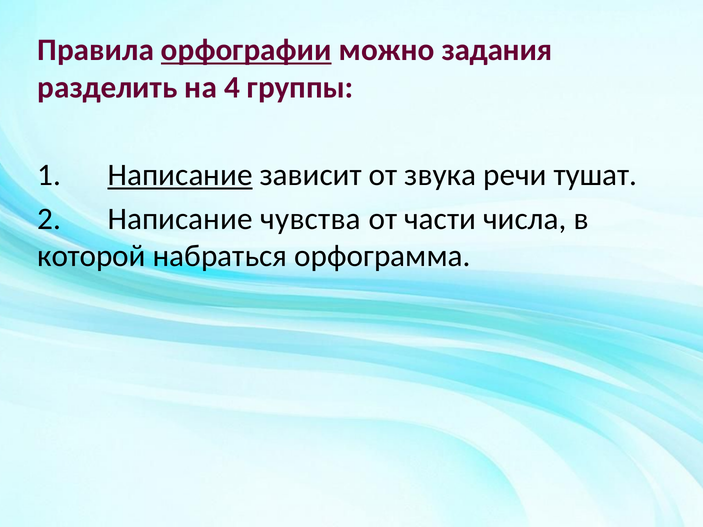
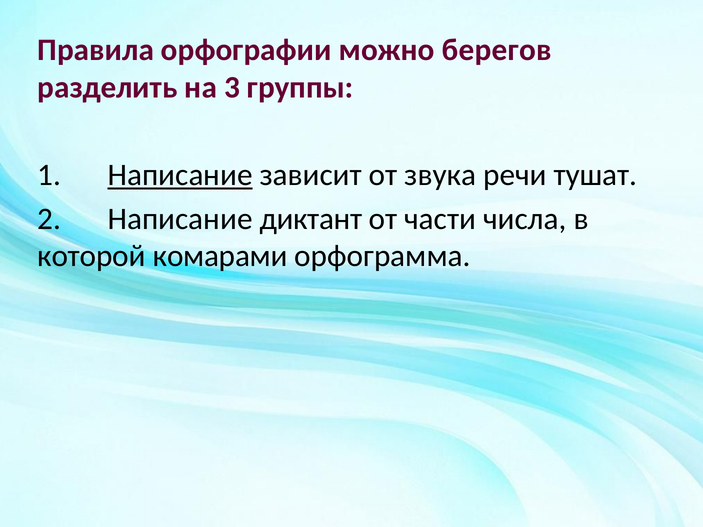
орфографии underline: present -> none (246, 50)
задания: задания -> берегов (497, 50)
4: 4 -> 3 (232, 88)
чувства: чувства -> диктант (311, 219)
набраться: набраться -> комарами (220, 256)
